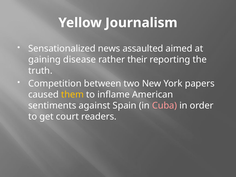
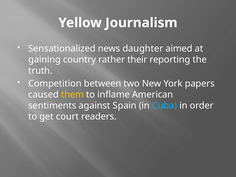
assaulted: assaulted -> daughter (143, 49)
disease: disease -> country (80, 60)
Cuba colour: pink -> light blue (165, 106)
